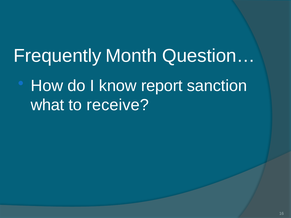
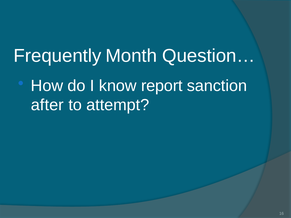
what: what -> after (47, 105)
receive: receive -> attempt (118, 105)
